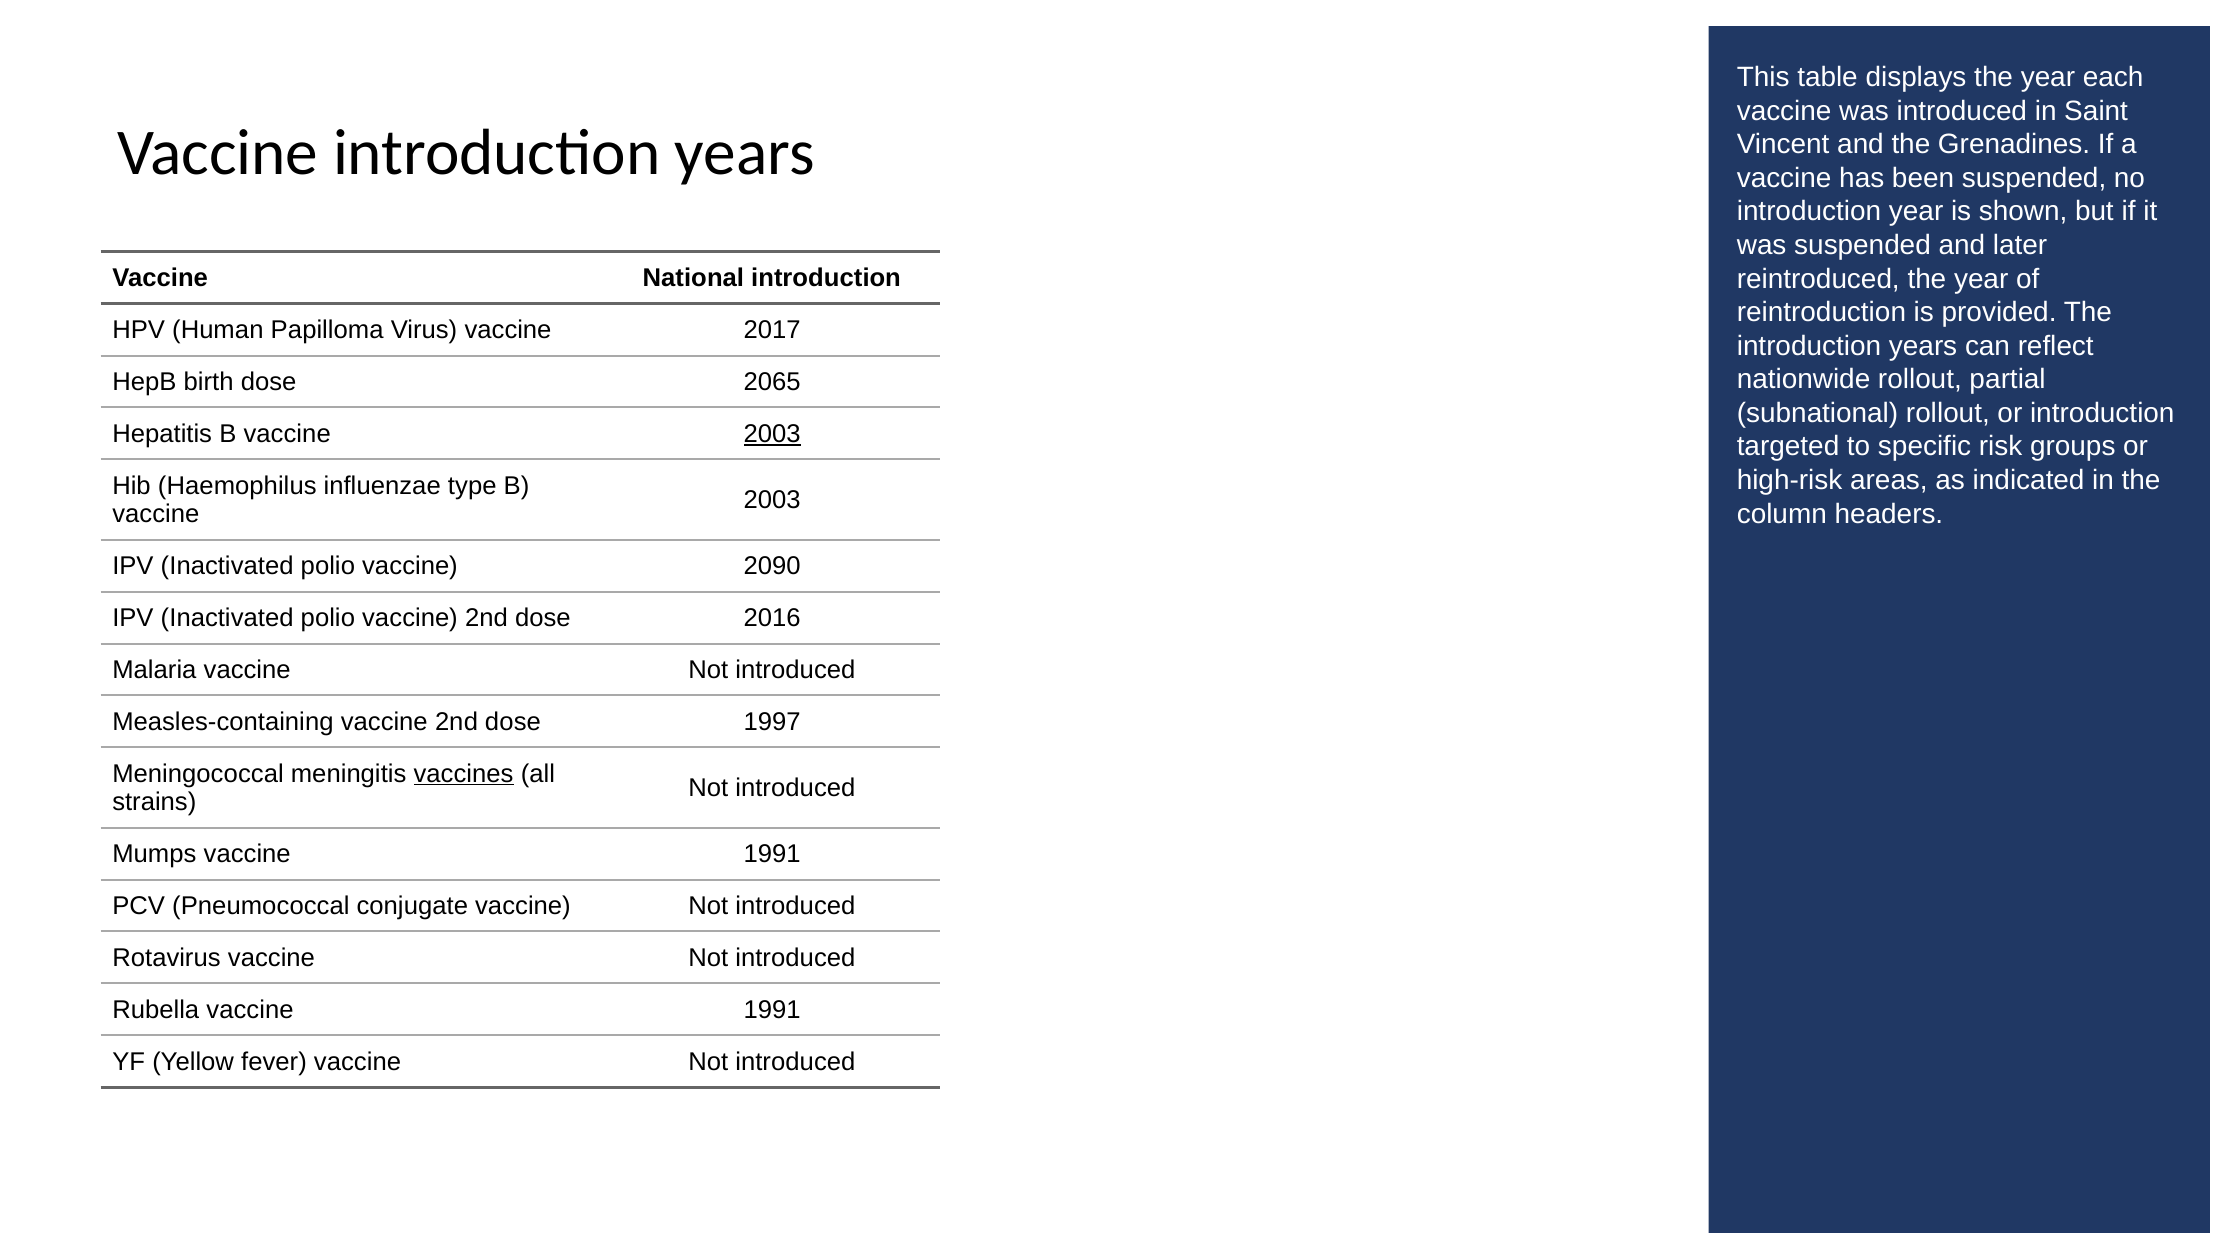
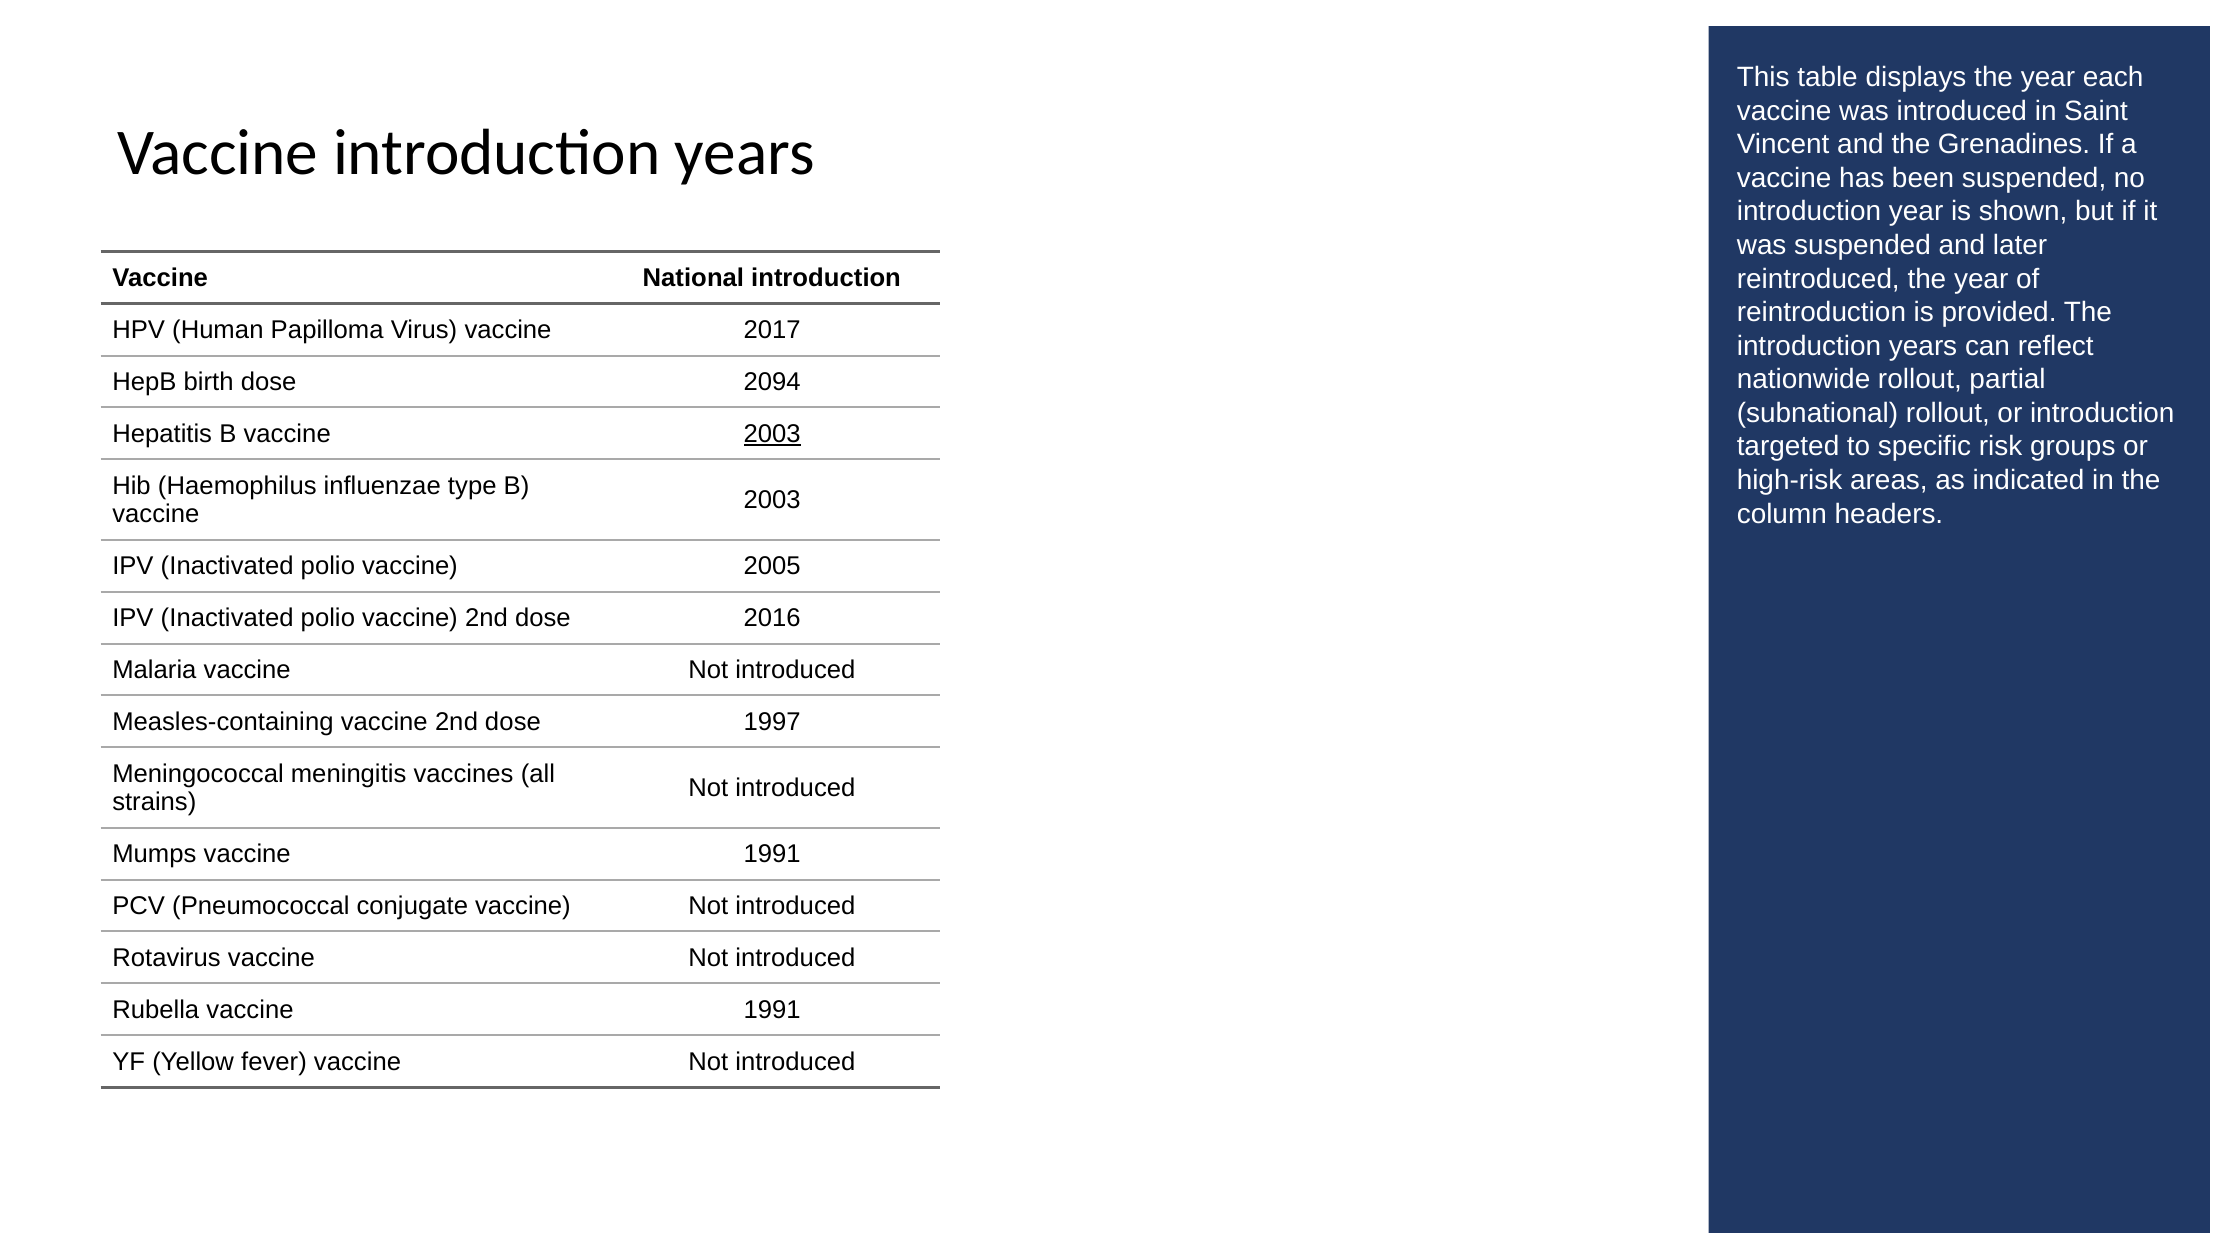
2065: 2065 -> 2094 (772, 382)
2090: 2090 -> 2005 (772, 566)
vaccines underline: present -> none (464, 774)
